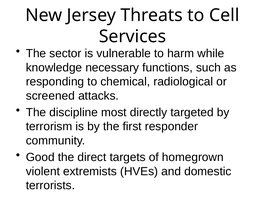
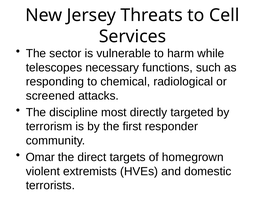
knowledge: knowledge -> telescopes (54, 67)
Good: Good -> Omar (40, 157)
